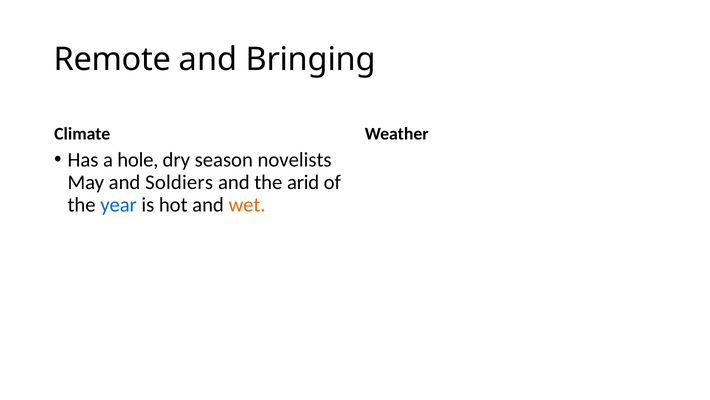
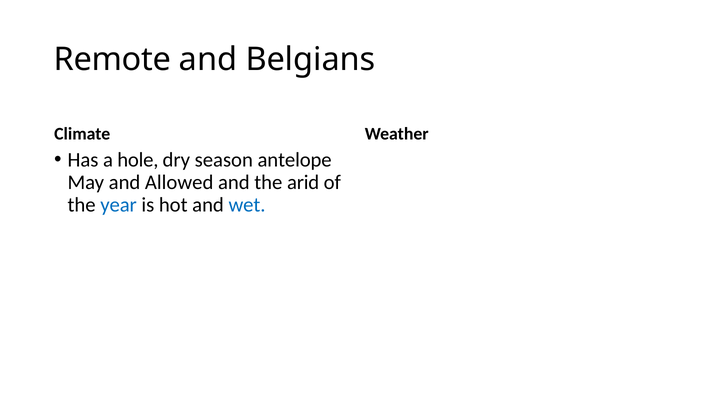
Bringing: Bringing -> Belgians (311, 60)
novelists: novelists -> antelope (295, 160)
Soldiers: Soldiers -> Allowed (179, 182)
wet colour: orange -> blue (247, 204)
